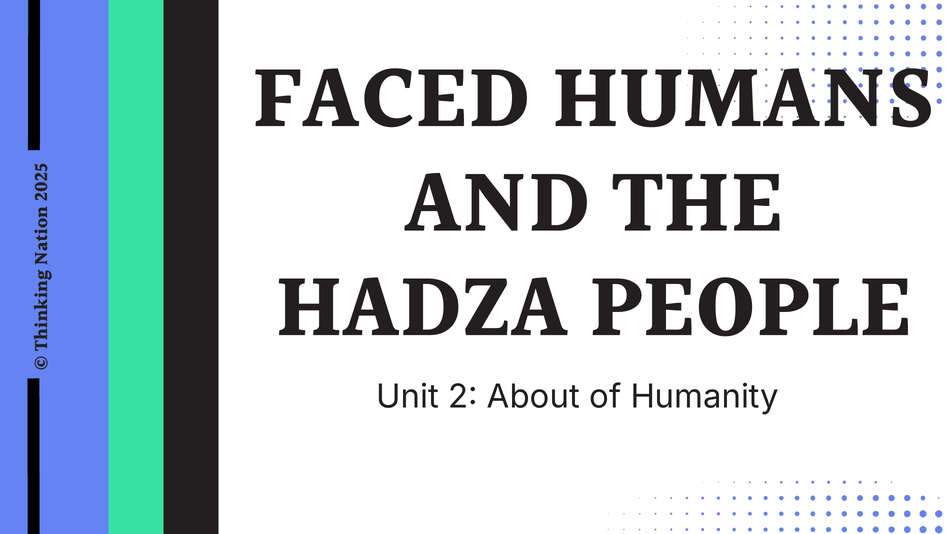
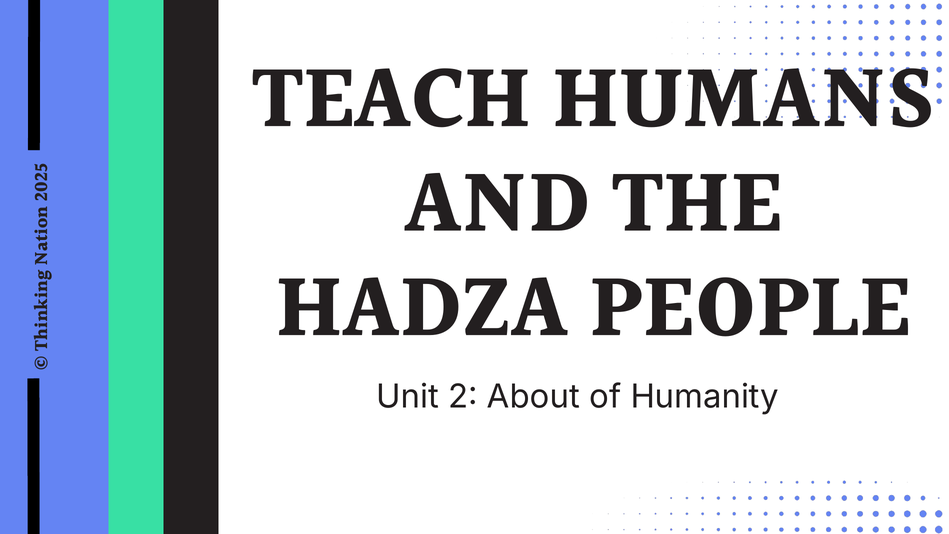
FACED: FACED -> TEACH (392, 102)
